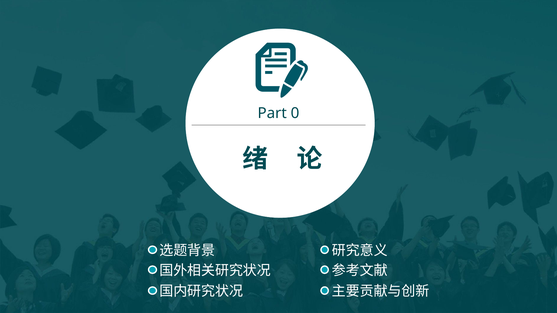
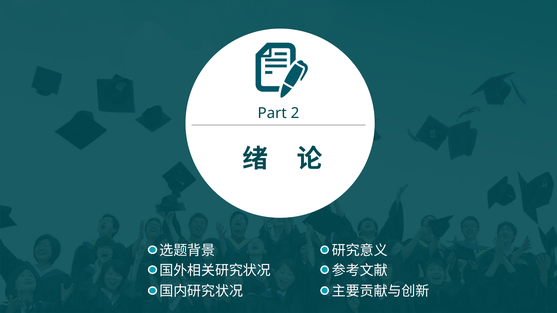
0: 0 -> 2 (295, 113)
